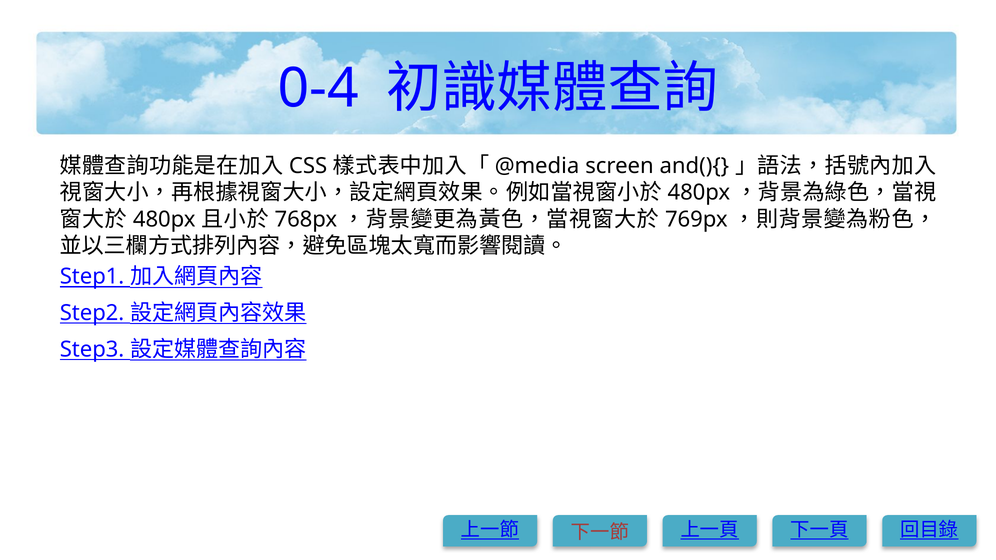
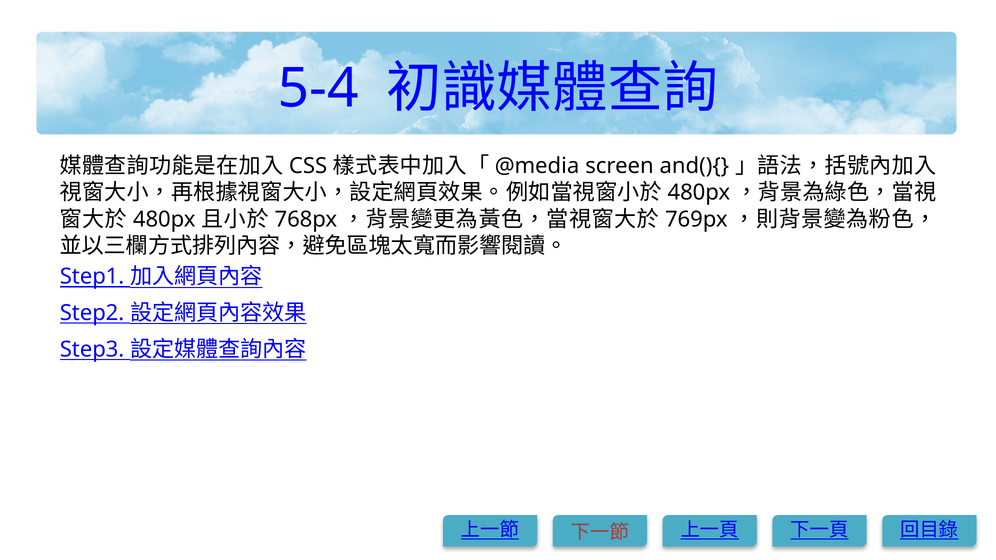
0-4: 0-4 -> 5-4 (318, 89)
